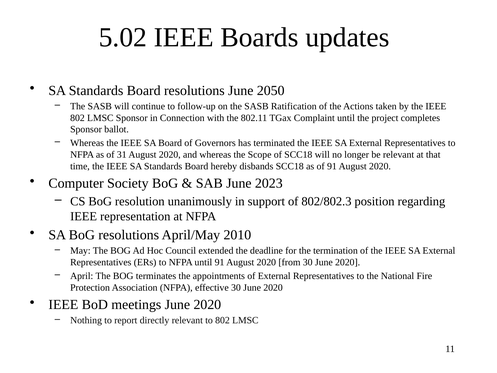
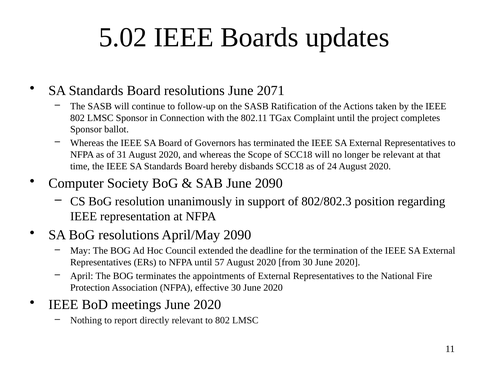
2050: 2050 -> 2071 (271, 90)
of 91: 91 -> 24 (332, 166)
June 2023: 2023 -> 2090 (269, 183)
April/May 2010: 2010 -> 2090 (237, 235)
until 91: 91 -> 57 (220, 262)
